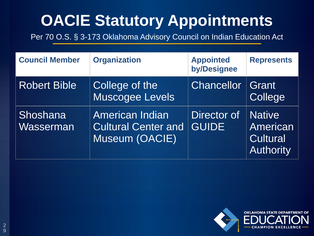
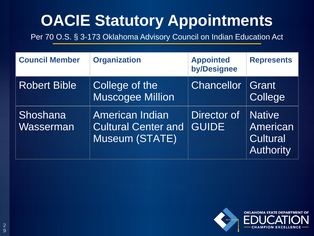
Levels: Levels -> Million (159, 97)
Museum OACIE: OACIE -> STATE (156, 138)
